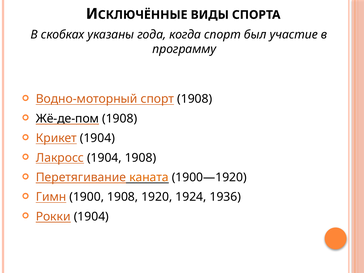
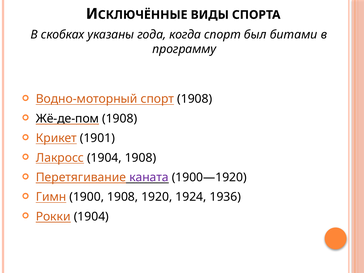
участие: участие -> битами (294, 35)
Крикет 1904: 1904 -> 1901 (97, 138)
каната colour: orange -> purple (149, 177)
